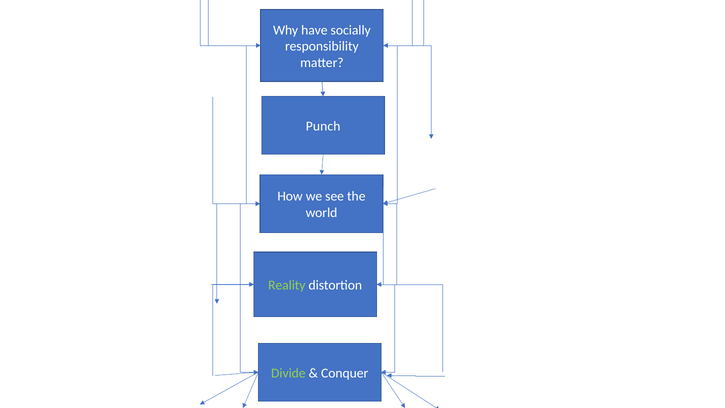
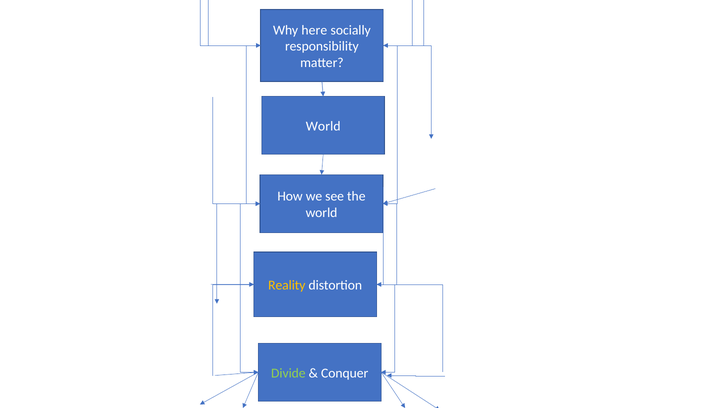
have: have -> here (314, 30)
Punch: Punch -> World (323, 126)
Reality colour: light green -> yellow (287, 285)
